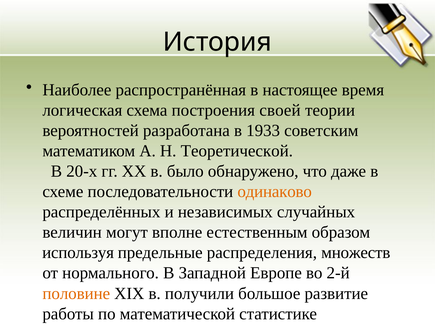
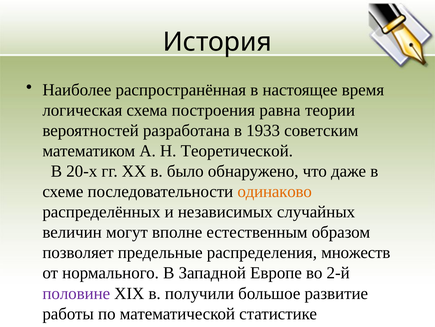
своей: своей -> равна (280, 110)
используя: используя -> позволяет (78, 252)
половине colour: orange -> purple (76, 293)
